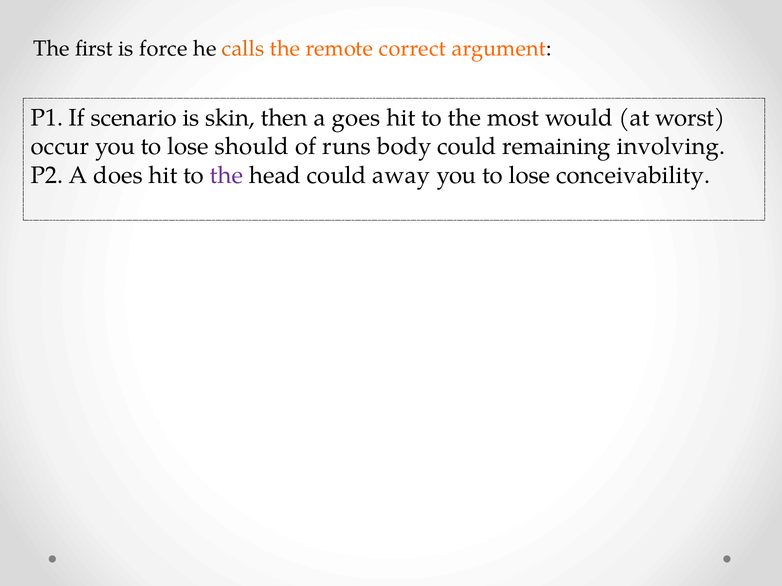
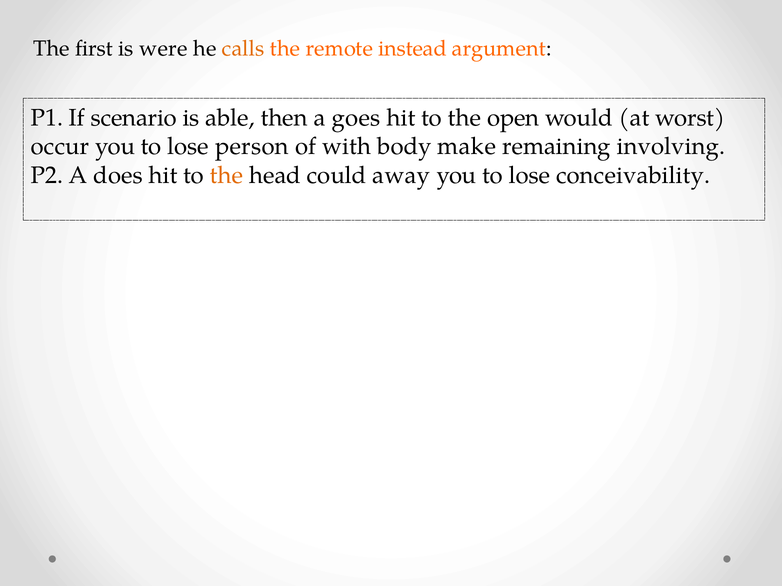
force: force -> were (163, 48)
correct: correct -> instead (413, 48)
skin: skin -> able (230, 118)
most: most -> open (513, 118)
should: should -> person (252, 147)
runs: runs -> with (347, 147)
body could: could -> make (467, 147)
the colour: purple -> orange (226, 175)
